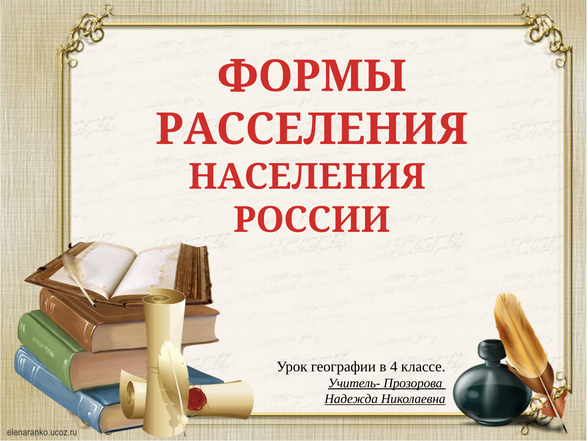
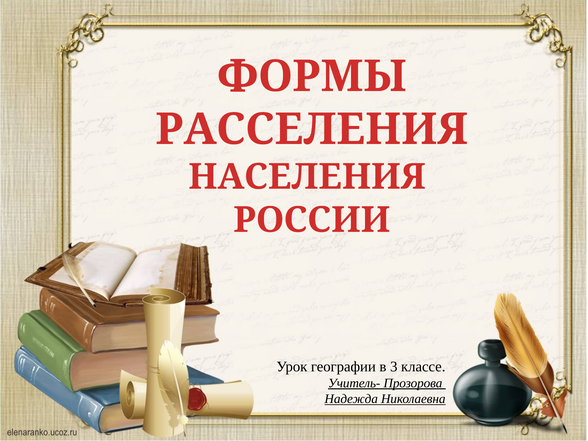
4: 4 -> 3 (394, 367)
